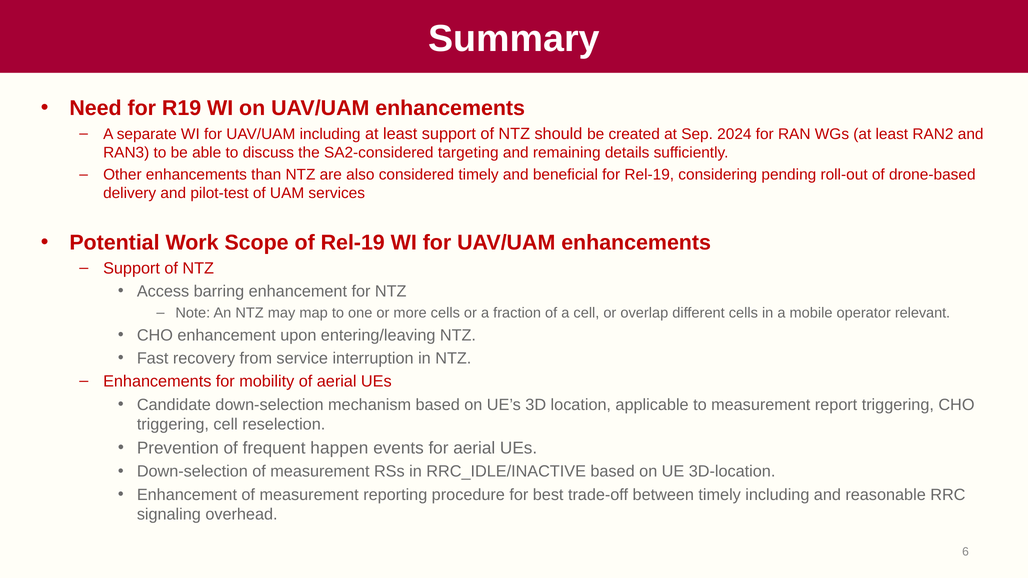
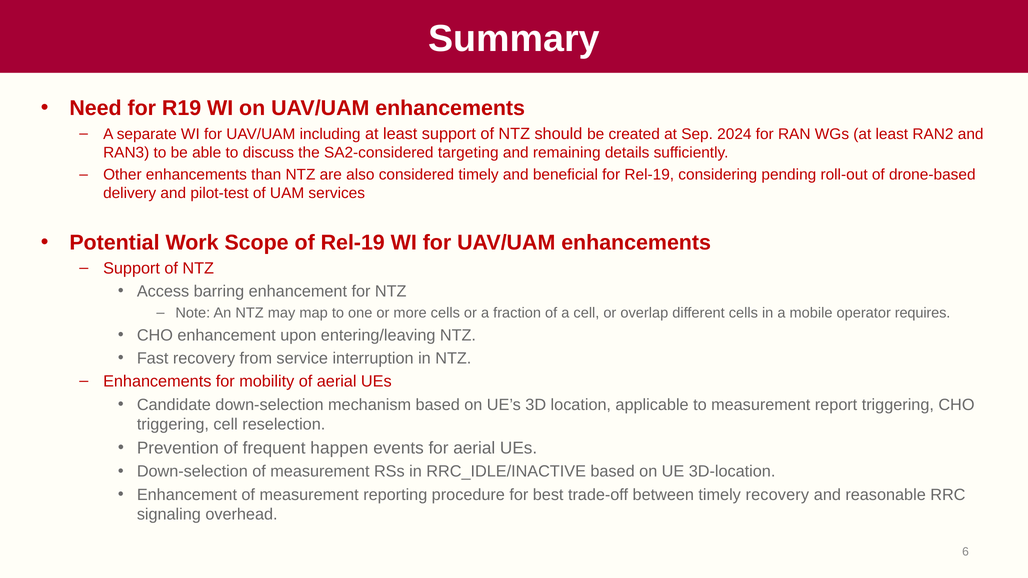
relevant: relevant -> requires (923, 313)
timely including: including -> recovery (777, 495)
